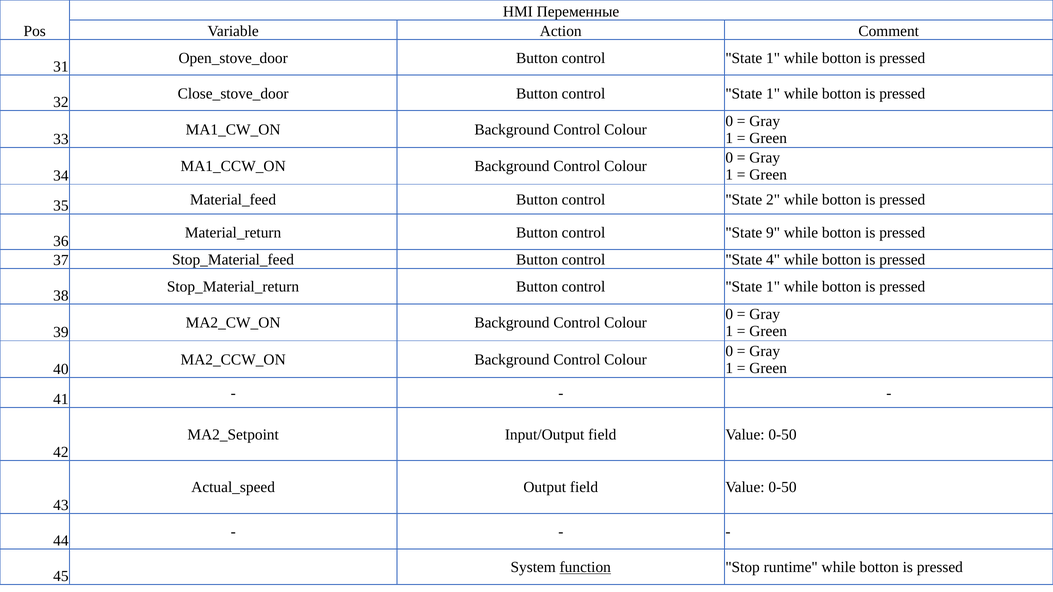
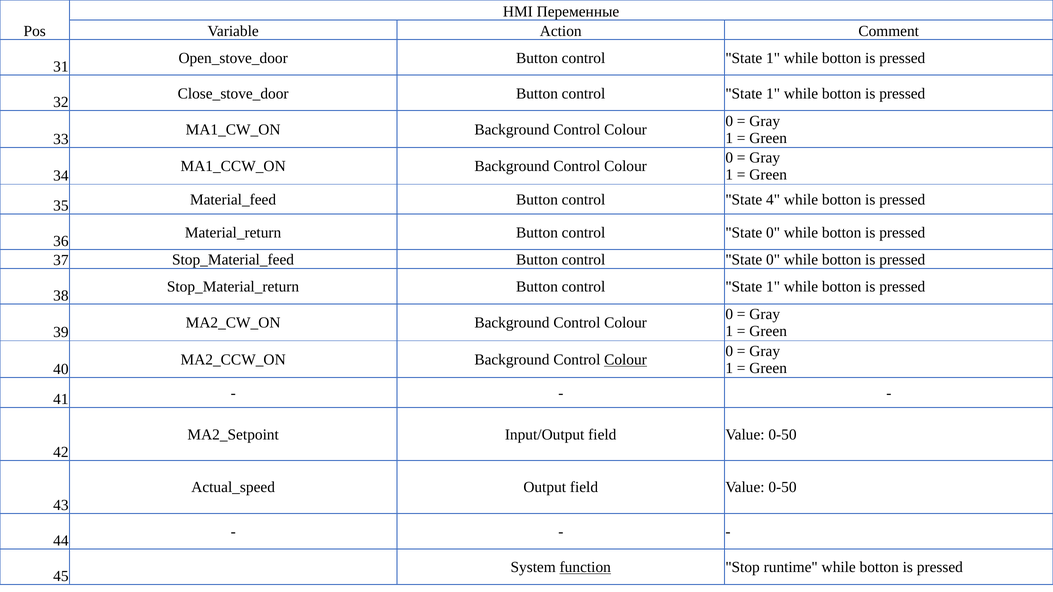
2: 2 -> 4 (773, 200)
9: 9 -> 0 (773, 233)
4: 4 -> 0 (773, 260)
Colour underline: none -> present (625, 360)
